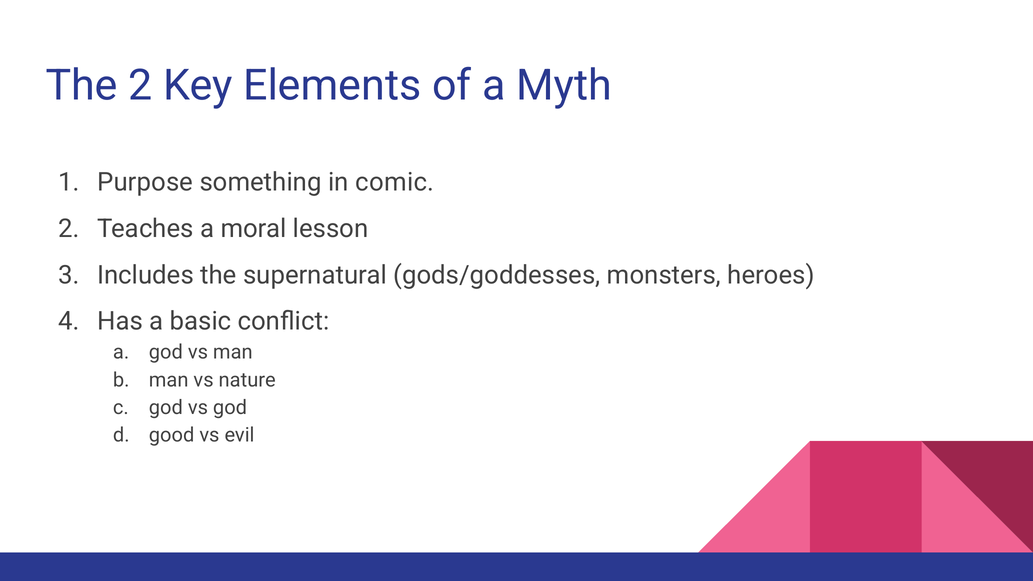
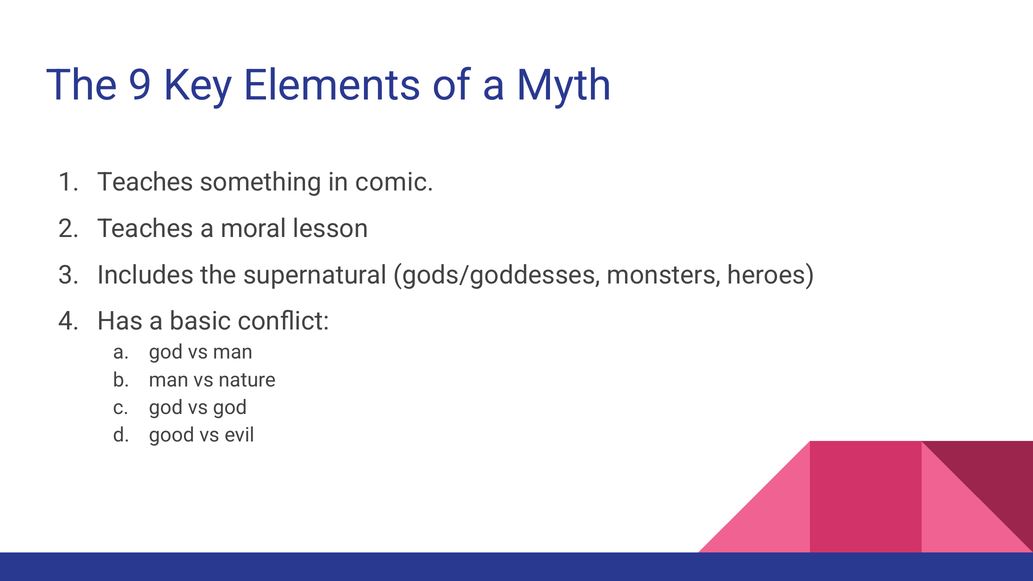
The 2: 2 -> 9 (140, 85)
Purpose: Purpose -> Teaches (145, 182)
